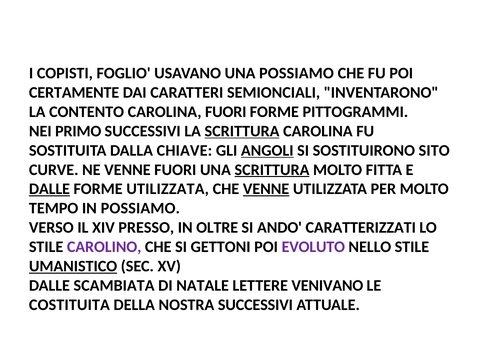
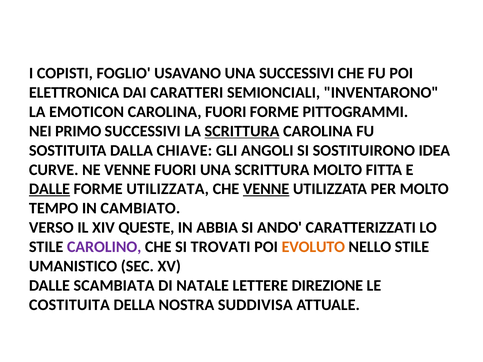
UNA POSSIAMO: POSSIAMO -> SUCCESSIVI (297, 73)
CERTAMENTE: CERTAMENTE -> ELETTRONICA (74, 93)
CONTENTO: CONTENTO -> EMOTICON (87, 112)
ANGOLI underline: present -> none (267, 151)
SITO: SITO -> IDEA (434, 151)
SCRITTURA underline: present -> none (272, 170)
IN POSSIAMO: POSSIAMO -> CAMBIATO (140, 208)
PRESSO: PRESSO -> QUESTE (146, 228)
OLTRE: OLTRE -> ABBIA (217, 228)
GETTONI: GETTONI -> TROVATI (221, 247)
EVOLUTO colour: purple -> orange (313, 247)
UMANISTICO underline: present -> none (73, 266)
VENIVANO: VENIVANO -> DIREZIONE (327, 286)
NOSTRA SUCCESSIVI: SUCCESSIVI -> SUDDIVISA (255, 305)
